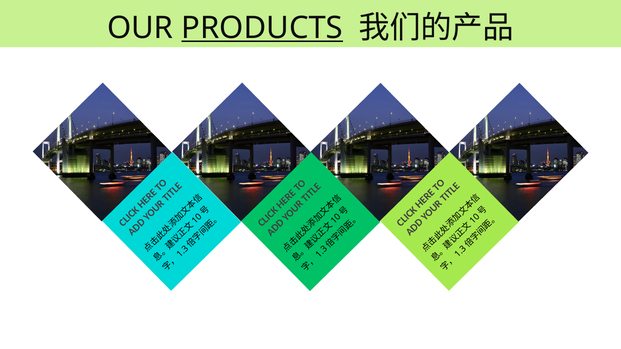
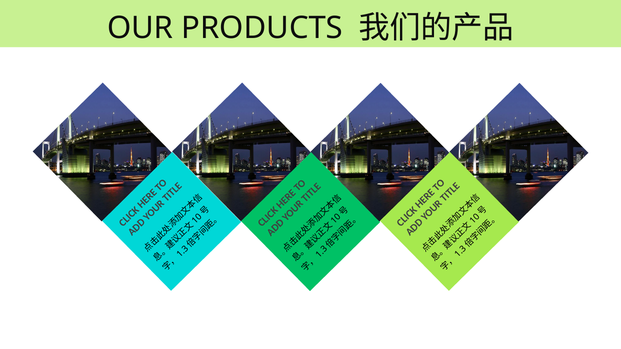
PRODUCTS underline: present -> none (262, 28)
